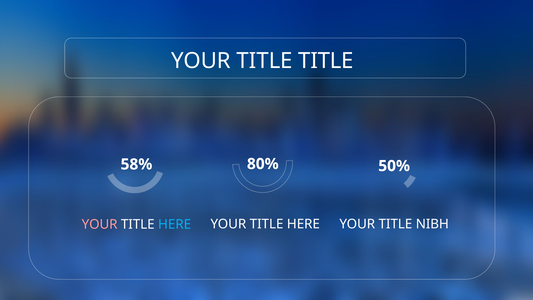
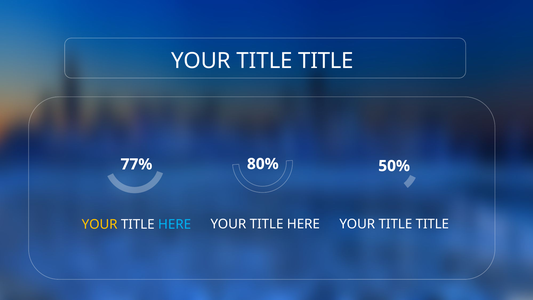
58%: 58% -> 77% (136, 164)
YOUR colour: pink -> yellow (100, 224)
HERE YOUR TITLE NIBH: NIBH -> TITLE (432, 224)
